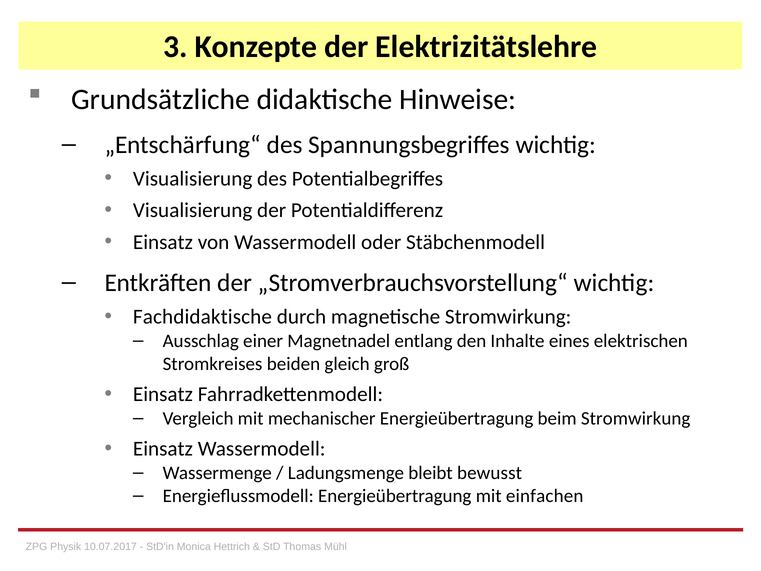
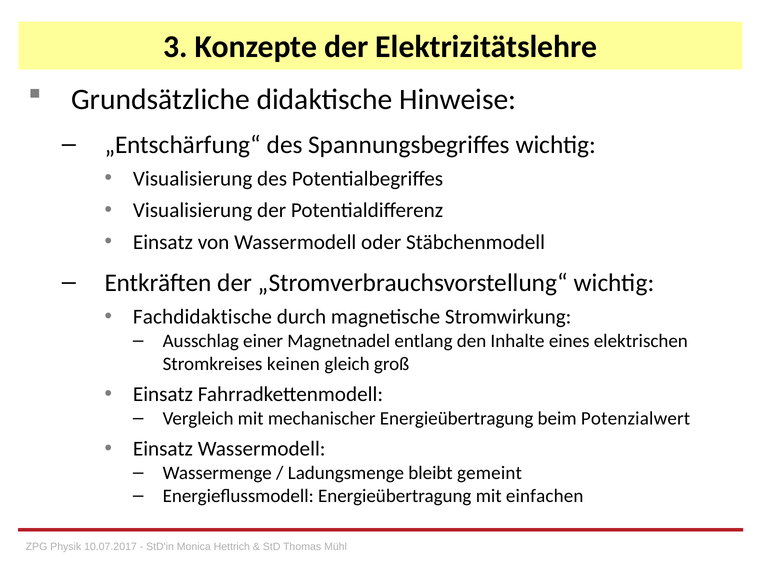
beiden: beiden -> keinen (293, 364)
beim Stromwirkung: Stromwirkung -> Potenzialwert (636, 418)
bewusst: bewusst -> gemeint (490, 473)
